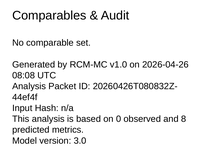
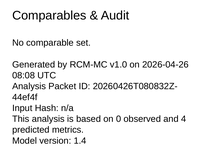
8: 8 -> 4 (184, 119)
3.0: 3.0 -> 1.4 (80, 141)
